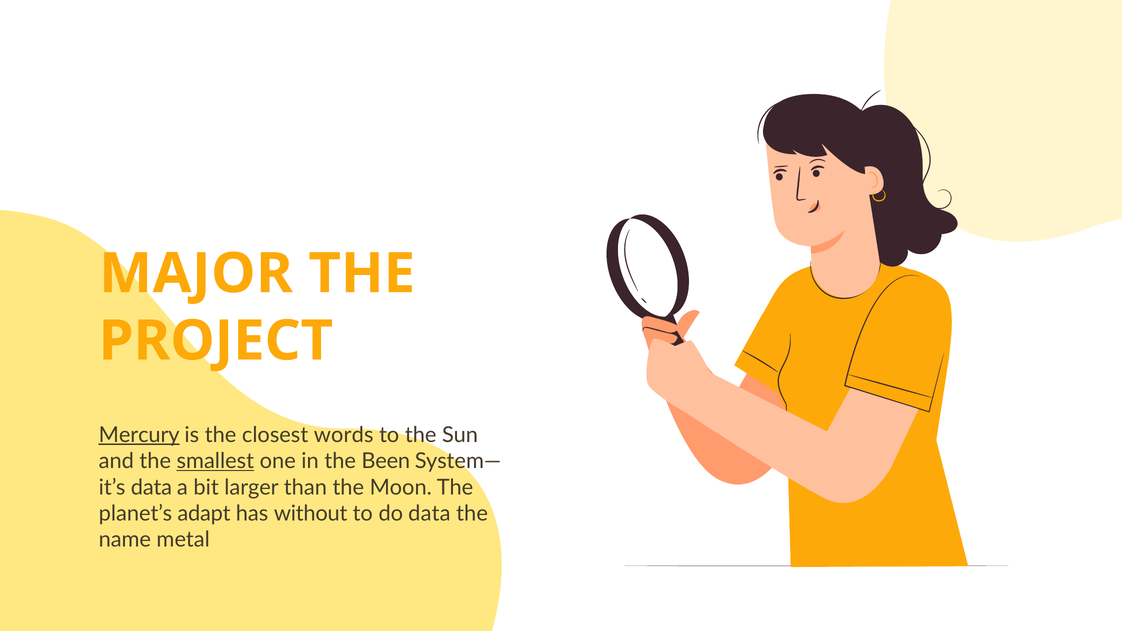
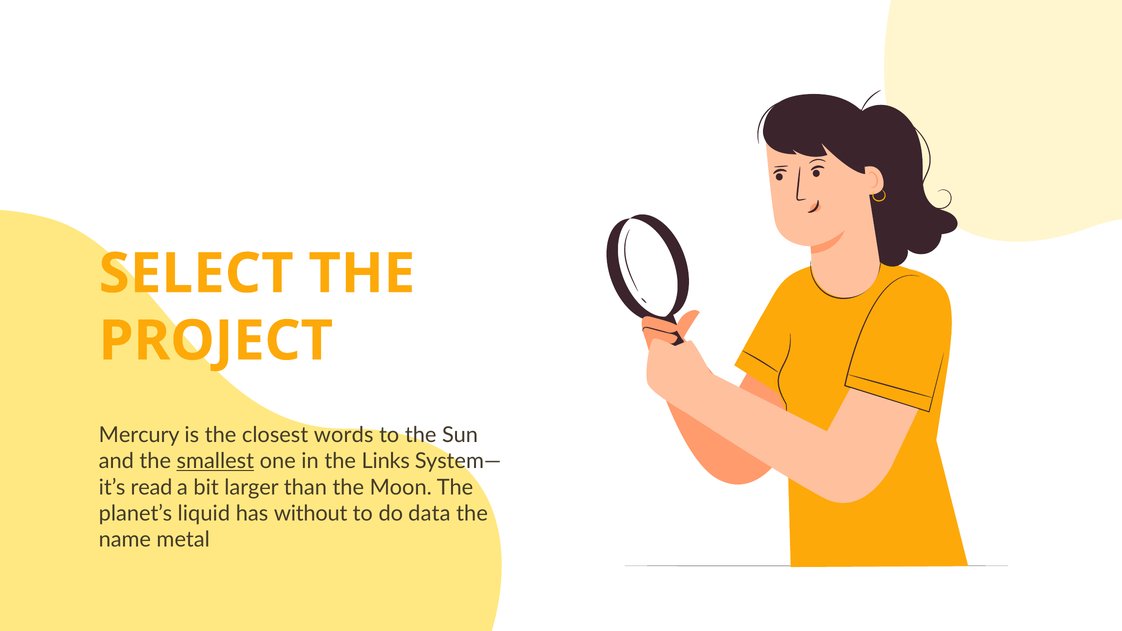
MAJOR: MAJOR -> SELECT (196, 274)
Mercury underline: present -> none (139, 435)
Been: Been -> Links (386, 461)
data: data -> read (151, 487)
adapt: adapt -> liquid (204, 514)
